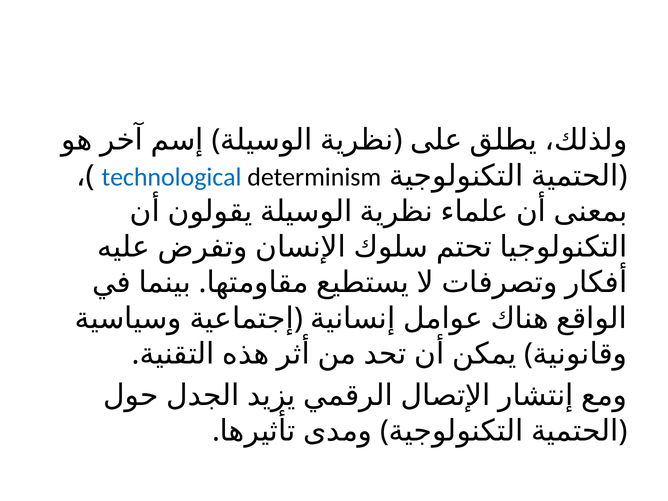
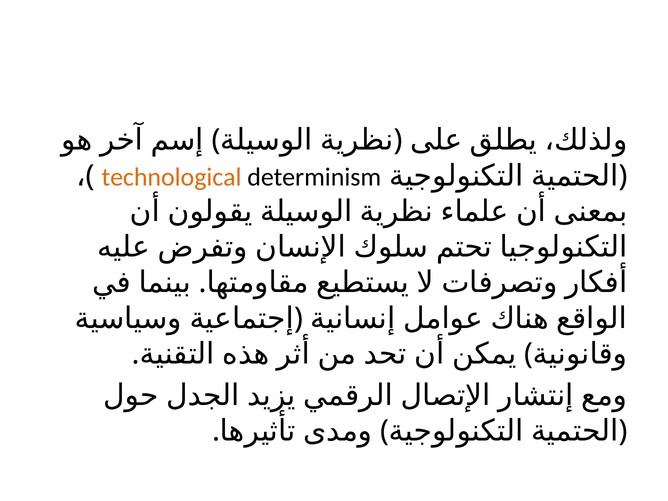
technological colour: blue -> orange (172, 177)
